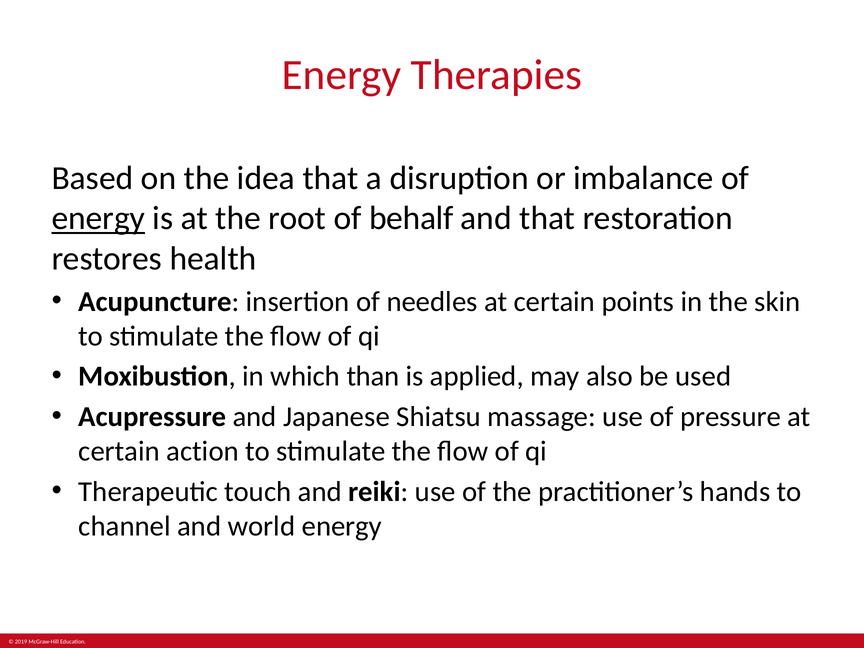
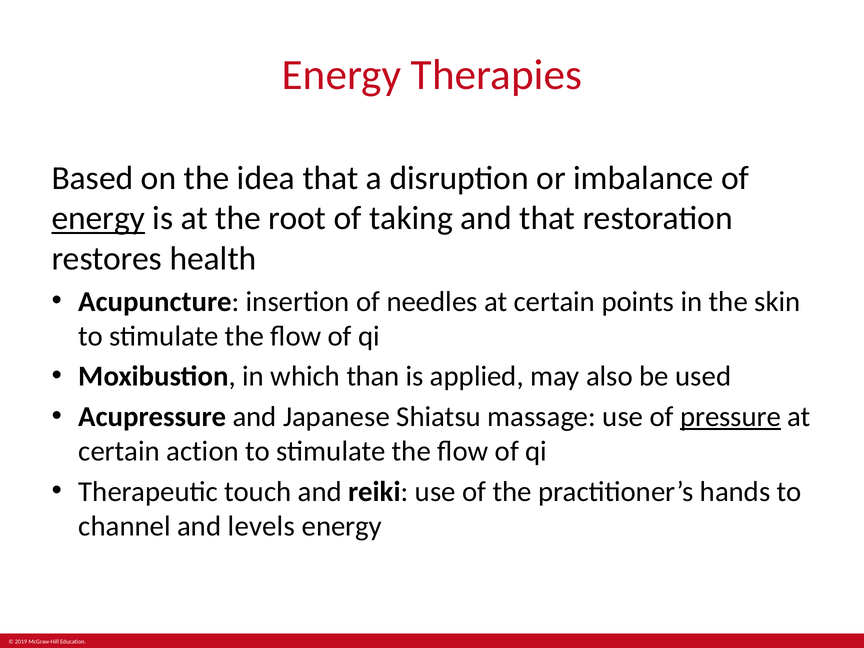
behalf: behalf -> taking (411, 218)
pressure underline: none -> present (730, 417)
world: world -> levels (261, 526)
